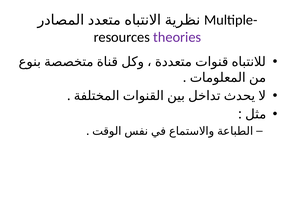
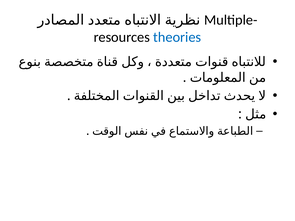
theories colour: purple -> blue (177, 37)
